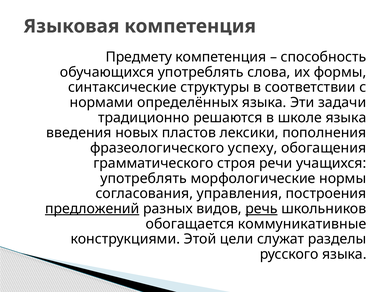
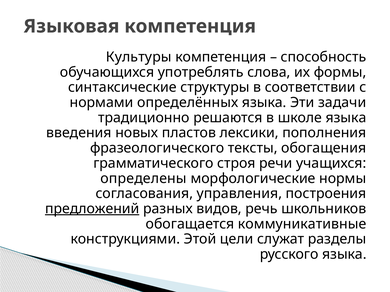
Предмету: Предмету -> Культуры (139, 57)
успеху: успеху -> тексты (253, 148)
употреблять: употреблять -> определены (144, 179)
речь underline: present -> none (262, 209)
